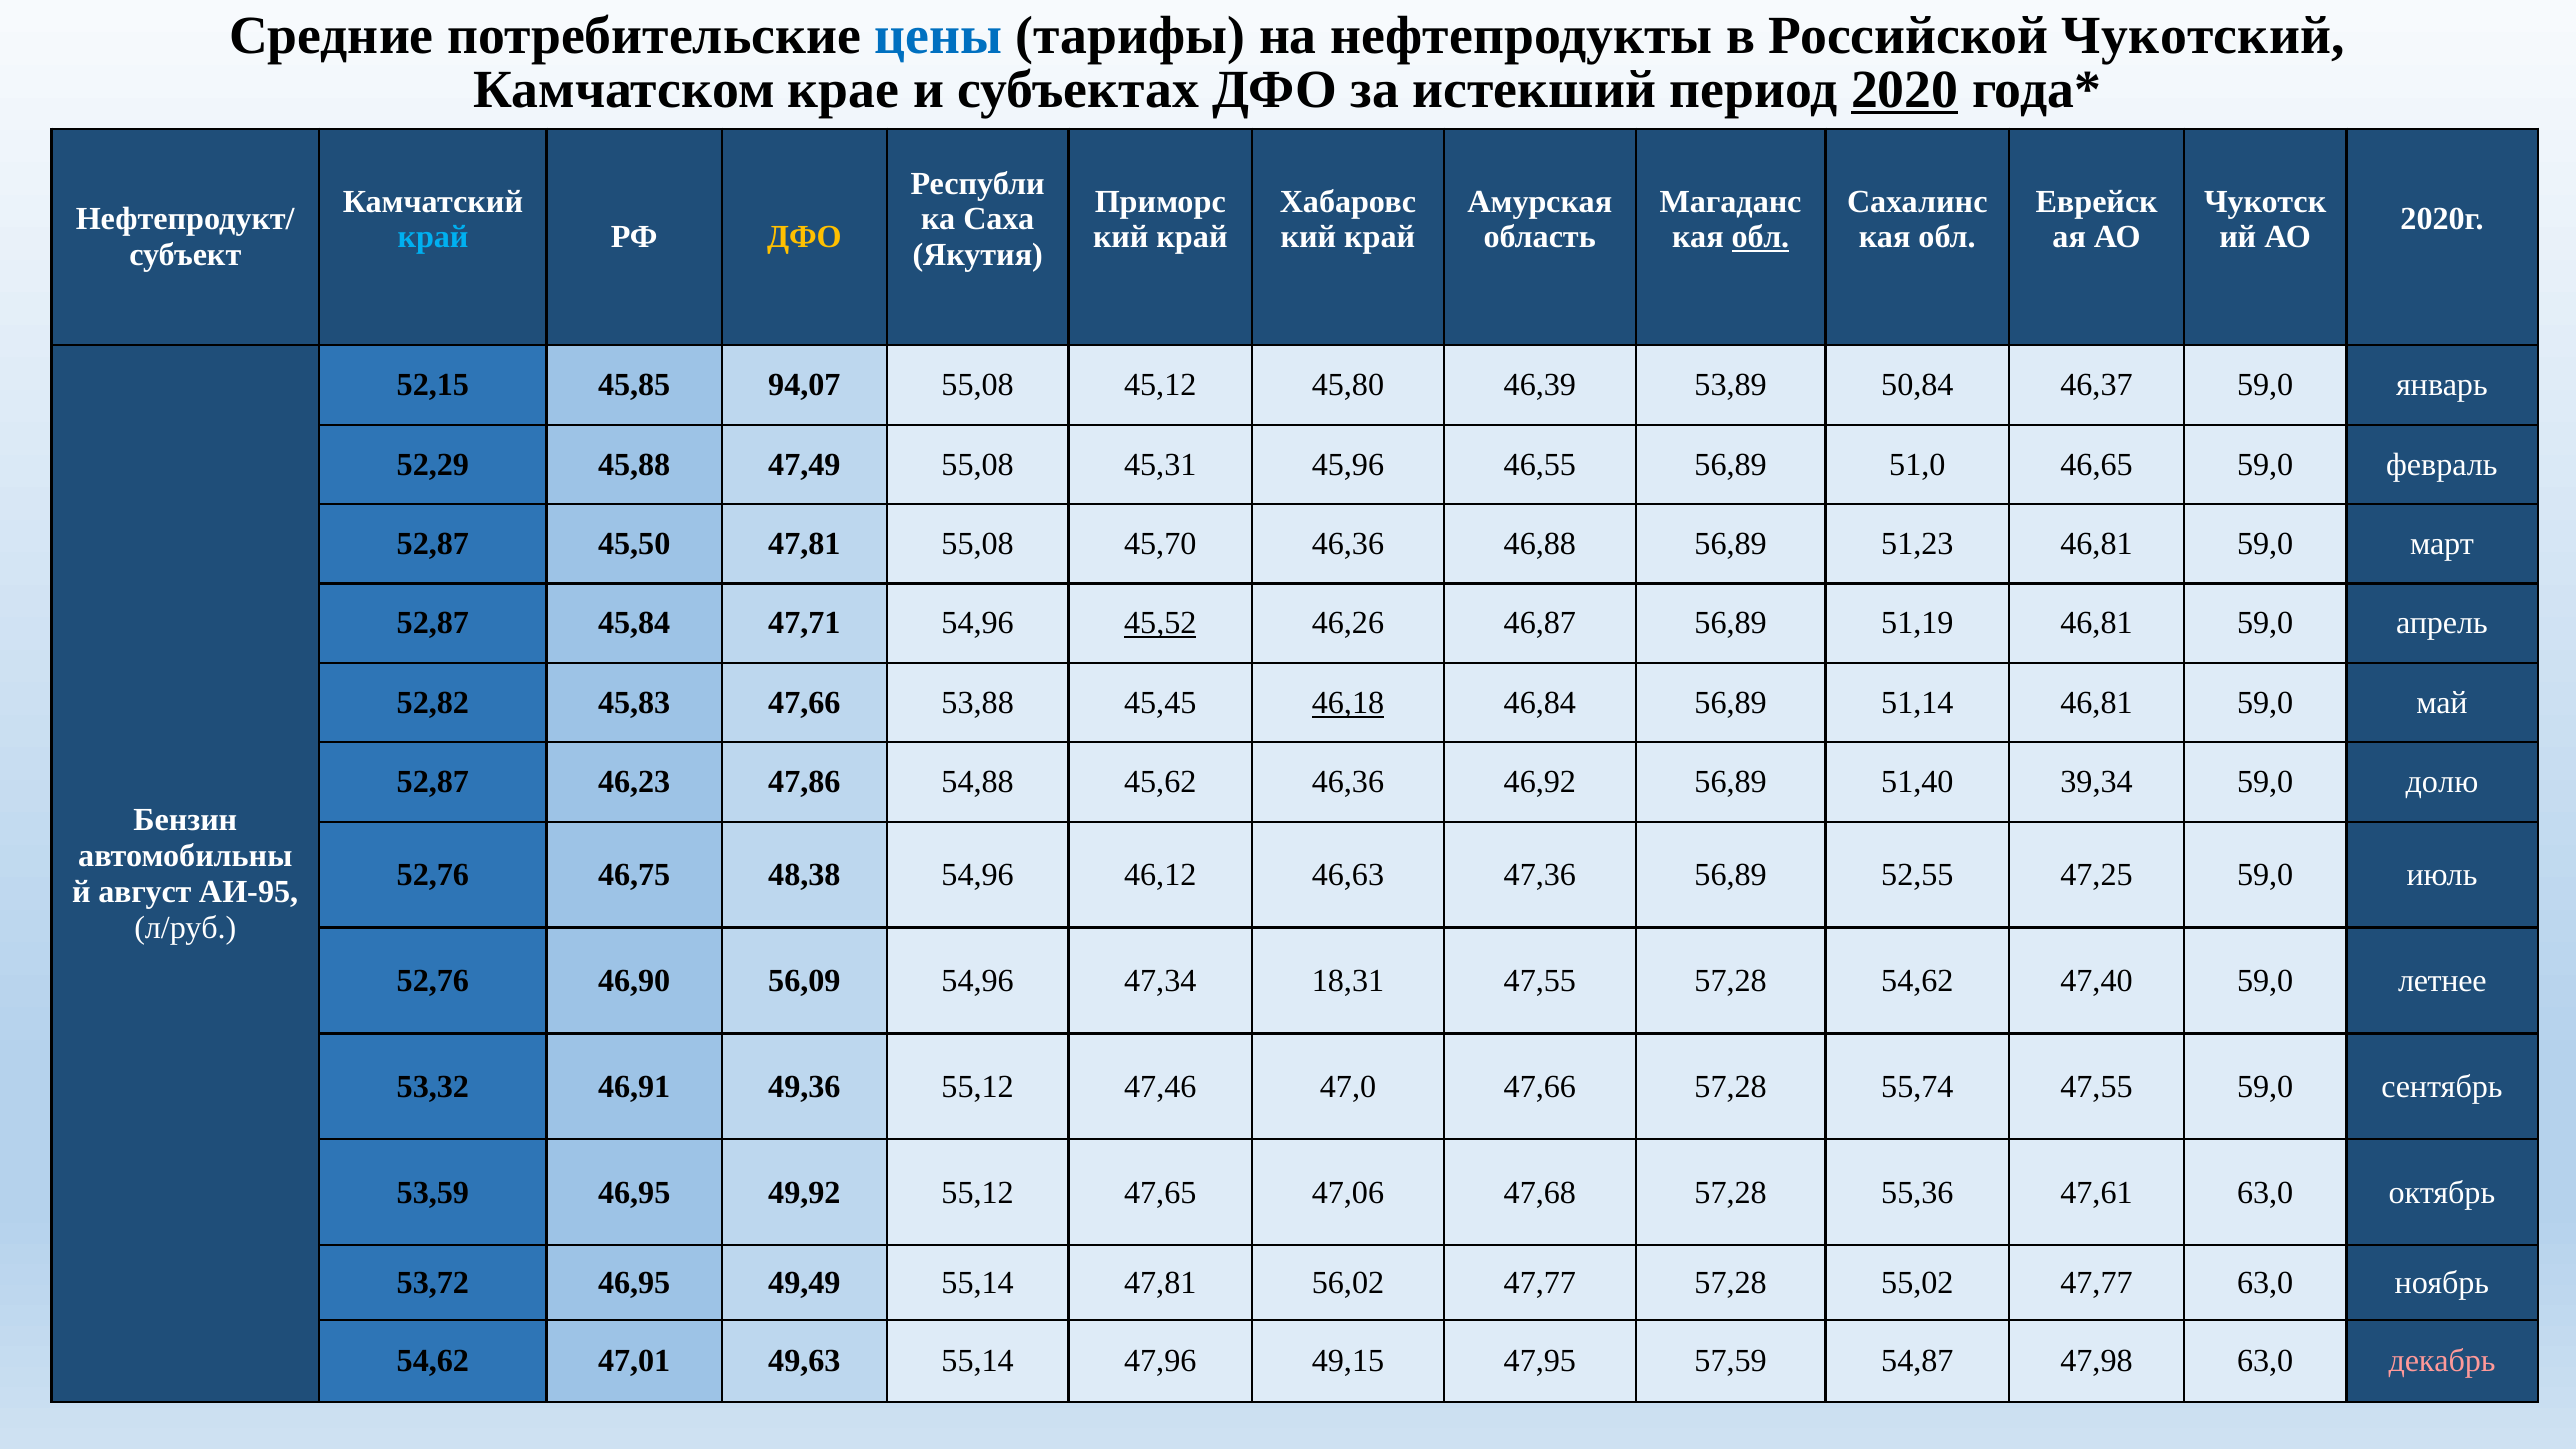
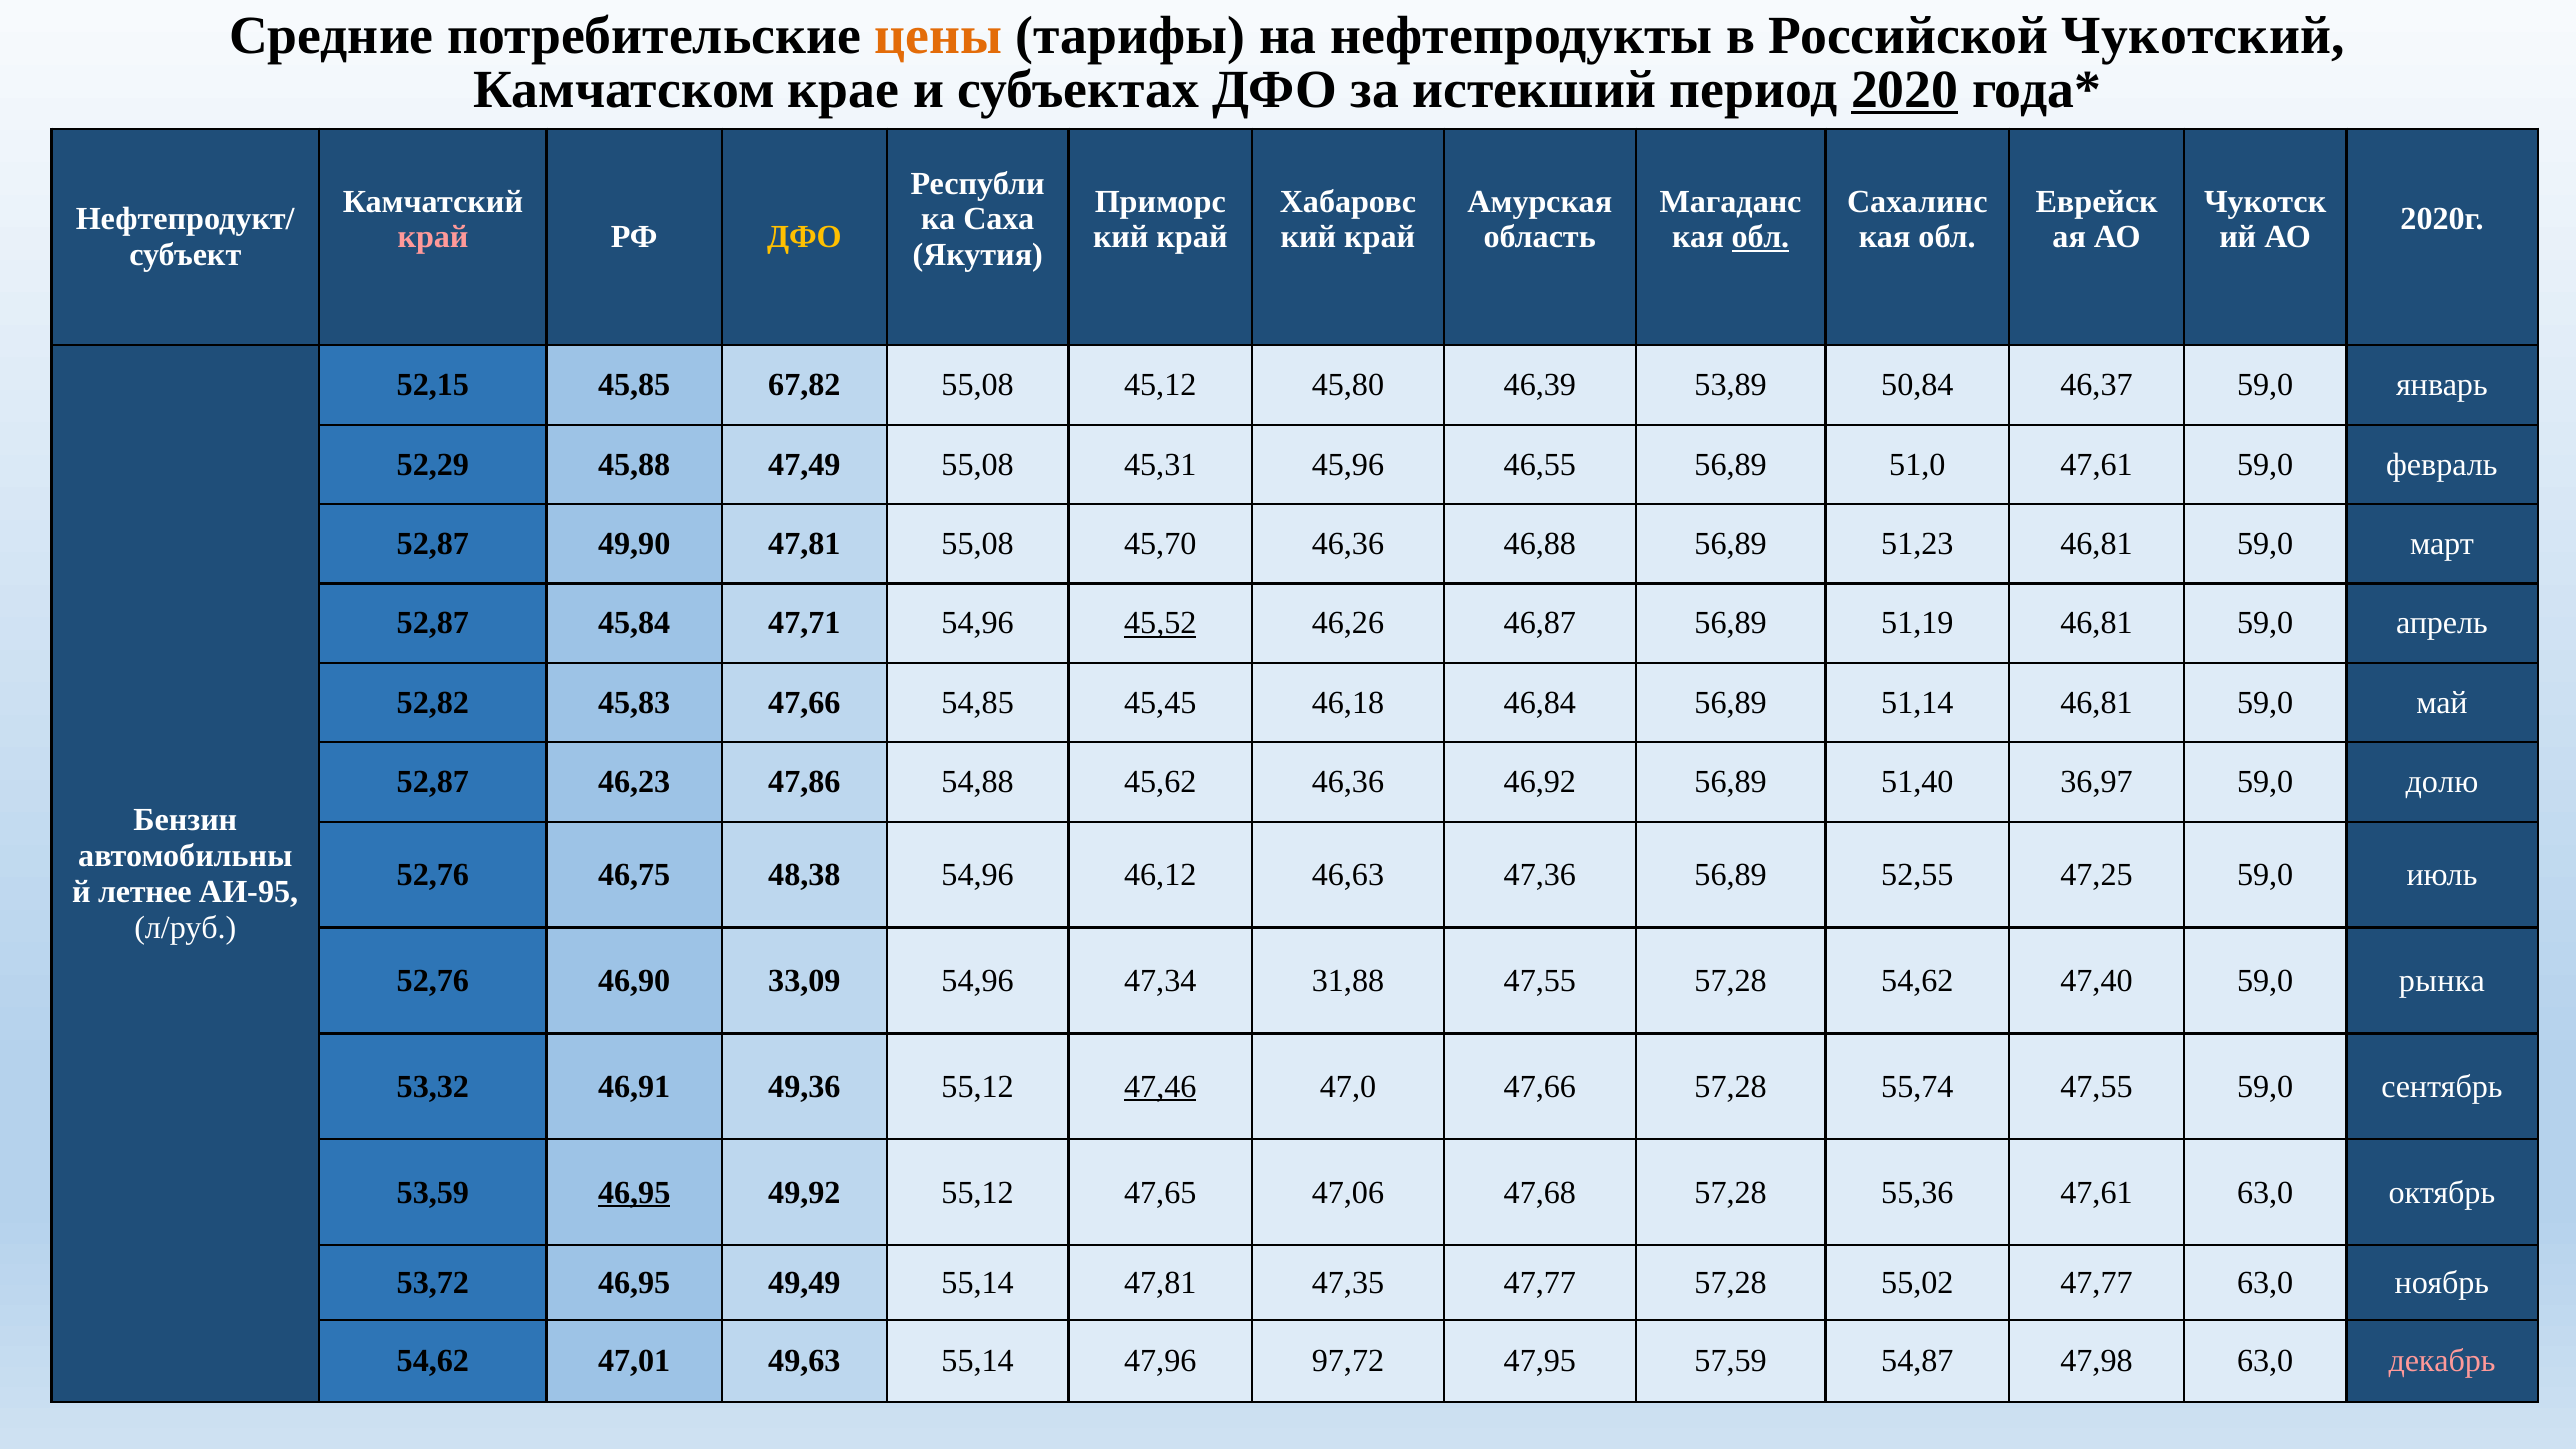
цены colour: blue -> orange (939, 36)
край colour: light blue -> pink (433, 237)
94,07: 94,07 -> 67,82 (804, 385)
51,0 46,65: 46,65 -> 47,61 (2097, 465)
45,50: 45,50 -> 49,90 (634, 544)
53,88: 53,88 -> 54,85 (978, 703)
46,18 underline: present -> none (1348, 703)
39,34: 39,34 -> 36,97 (2097, 782)
август: август -> летнее (145, 892)
56,09: 56,09 -> 33,09 (804, 981)
18,31: 18,31 -> 31,88 (1348, 981)
летнее: летнее -> рынка (2442, 981)
47,46 underline: none -> present (1160, 1087)
46,95 underline: none -> present (634, 1192)
56,02: 56,02 -> 47,35 (1348, 1283)
49,15: 49,15 -> 97,72 (1348, 1361)
